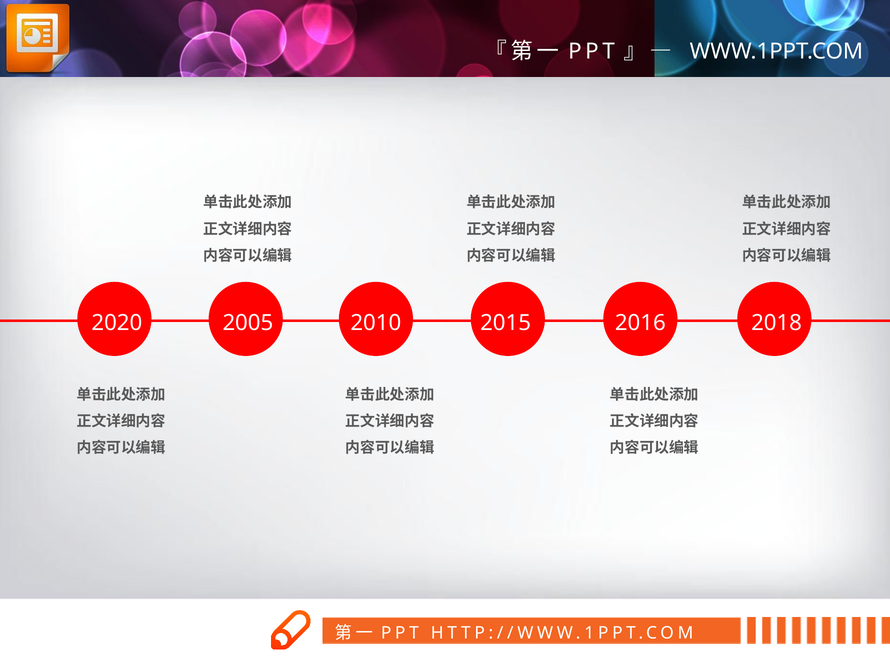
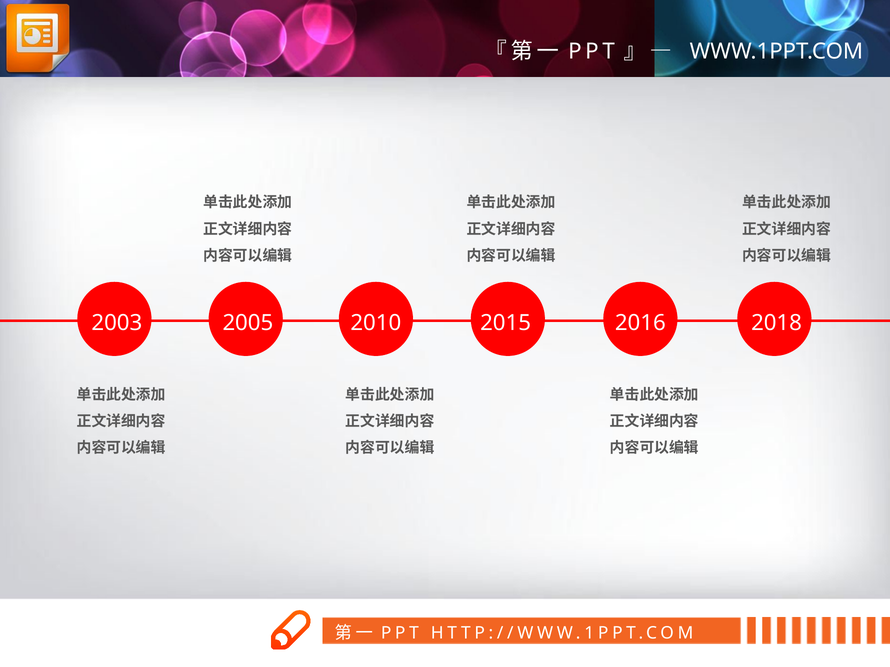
2020: 2020 -> 2003 (117, 323)
